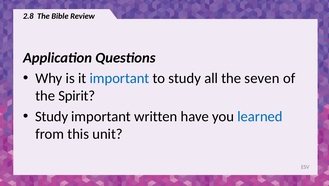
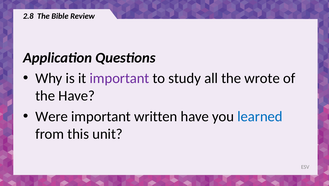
important colour: blue -> purple (120, 78)
seven: seven -> wrote (262, 78)
the Spirit: Spirit -> Have (77, 96)
Study: Study -> Were (52, 116)
